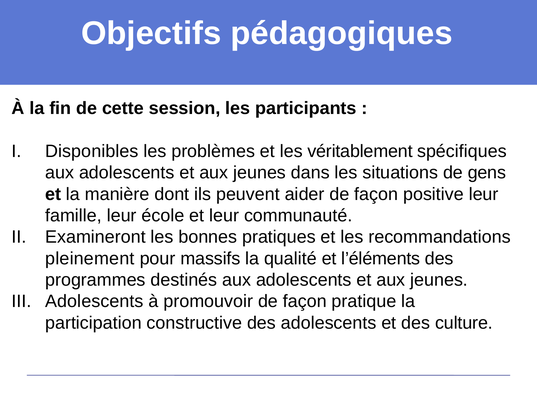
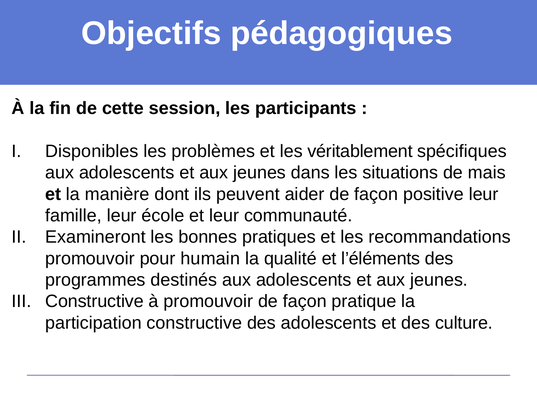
gens: gens -> mais (487, 173)
pleinement: pleinement -> promouvoir (90, 259)
massifs: massifs -> humain (210, 259)
Adolescents: Adolescents -> Constructive (94, 302)
